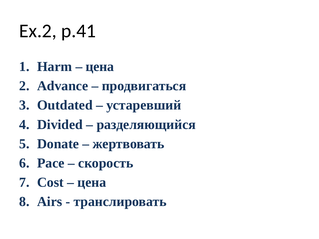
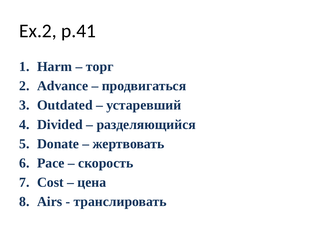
цена: цена -> торг (100, 67)
